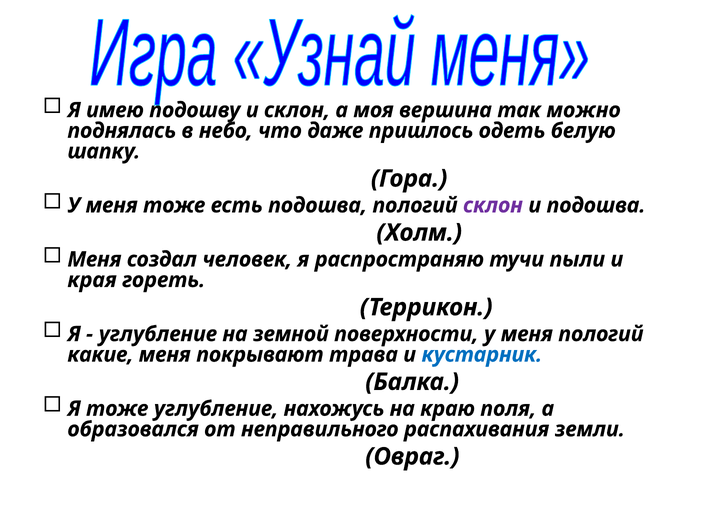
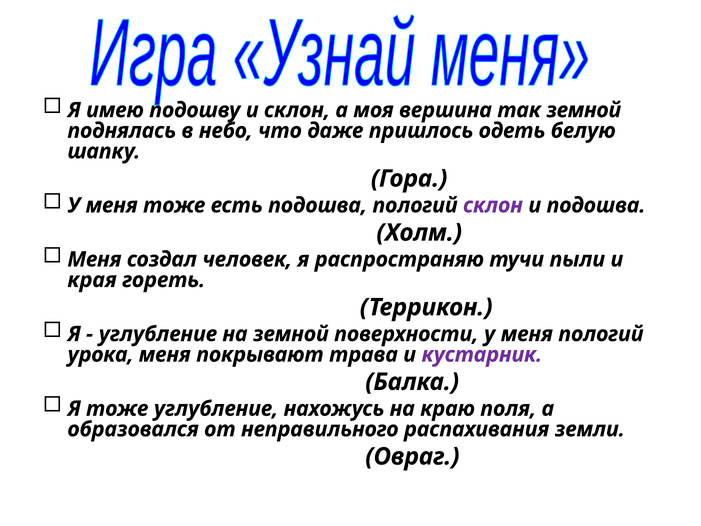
так можно: можно -> земной (584, 110)
какие: какие -> урока (100, 354)
кустарник colour: blue -> purple (482, 354)
